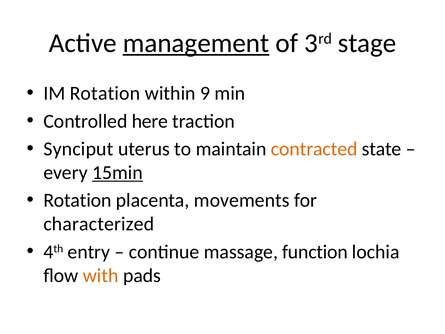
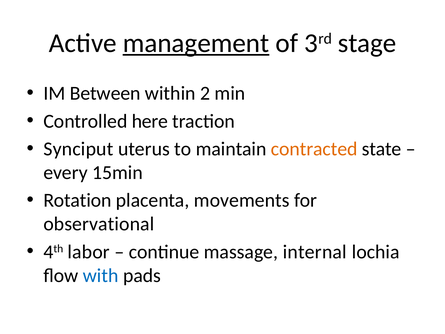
IM Rotation: Rotation -> Between (105, 93)
9: 9 -> 2 (205, 93)
15min underline: present -> none (117, 172)
characterized: characterized -> observational (99, 224)
entry: entry -> labor (89, 252)
function: function -> internal (315, 252)
with colour: orange -> blue (101, 275)
